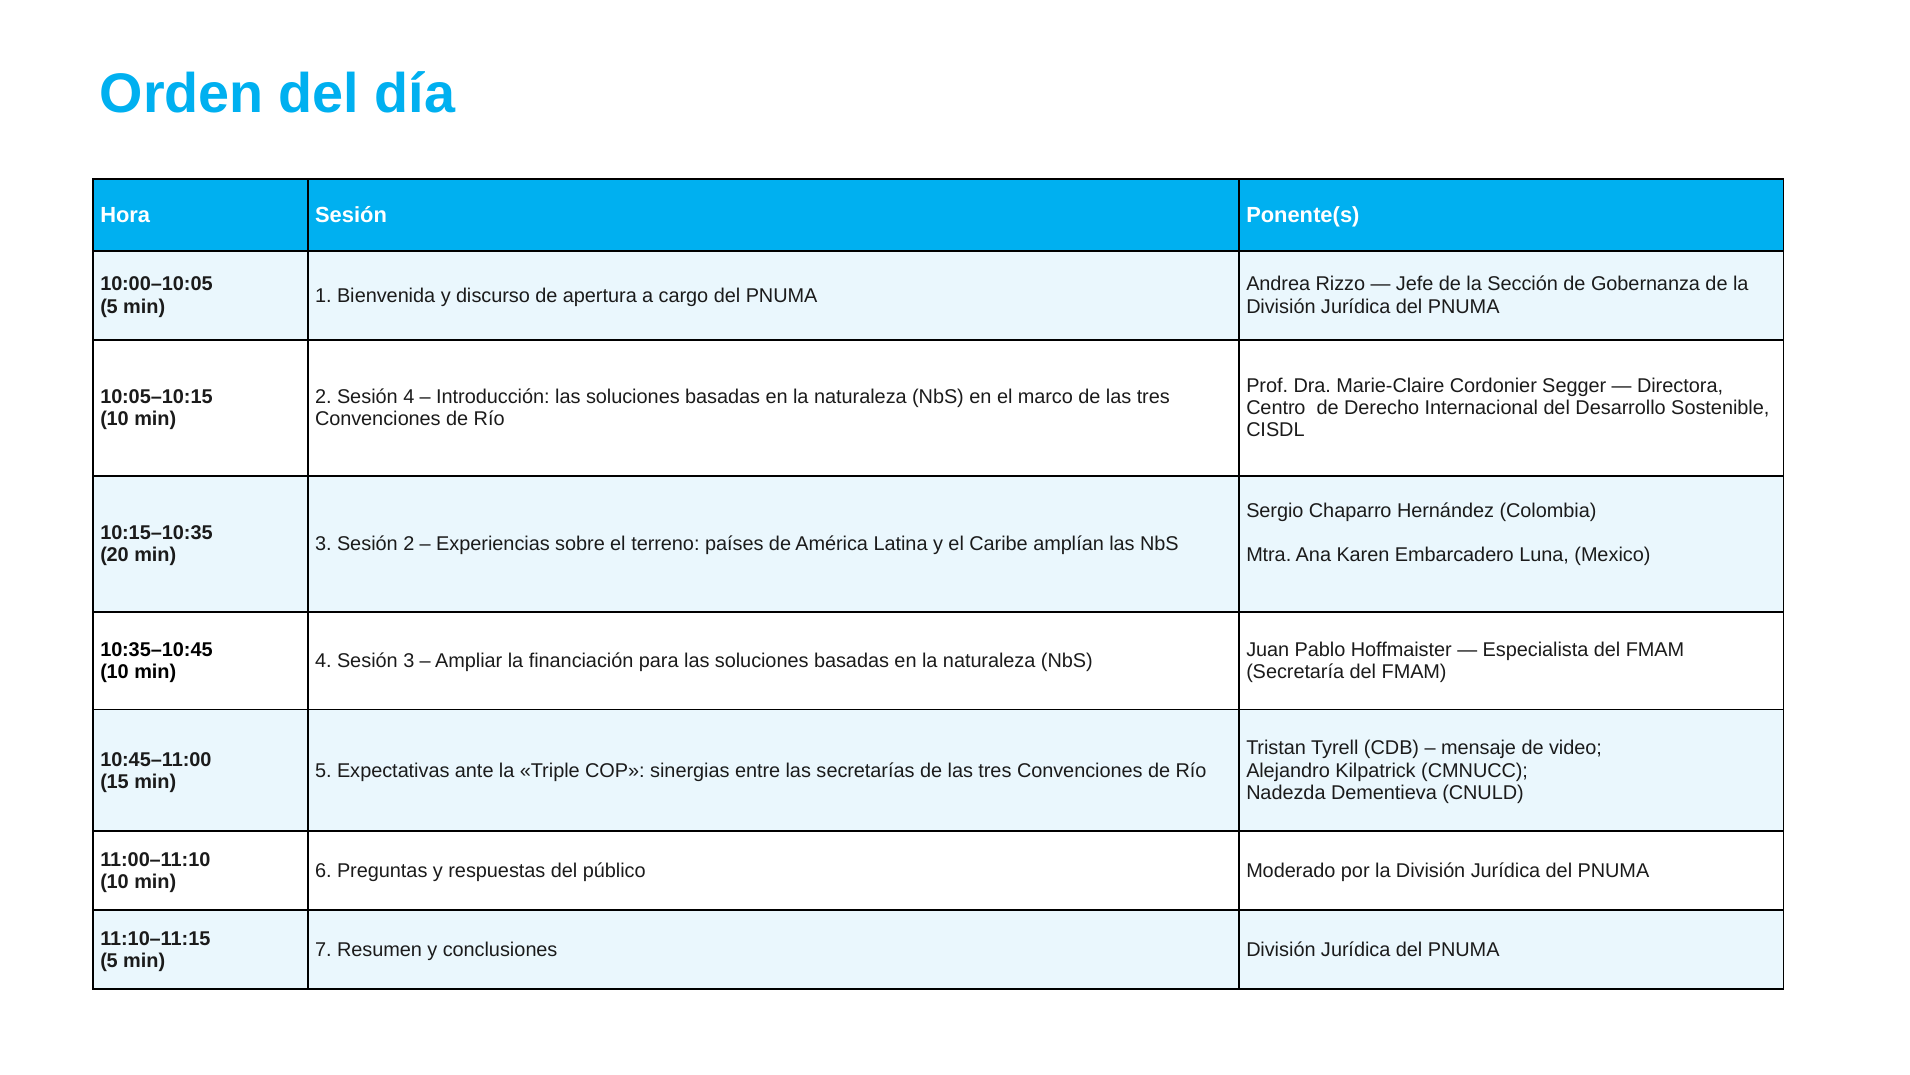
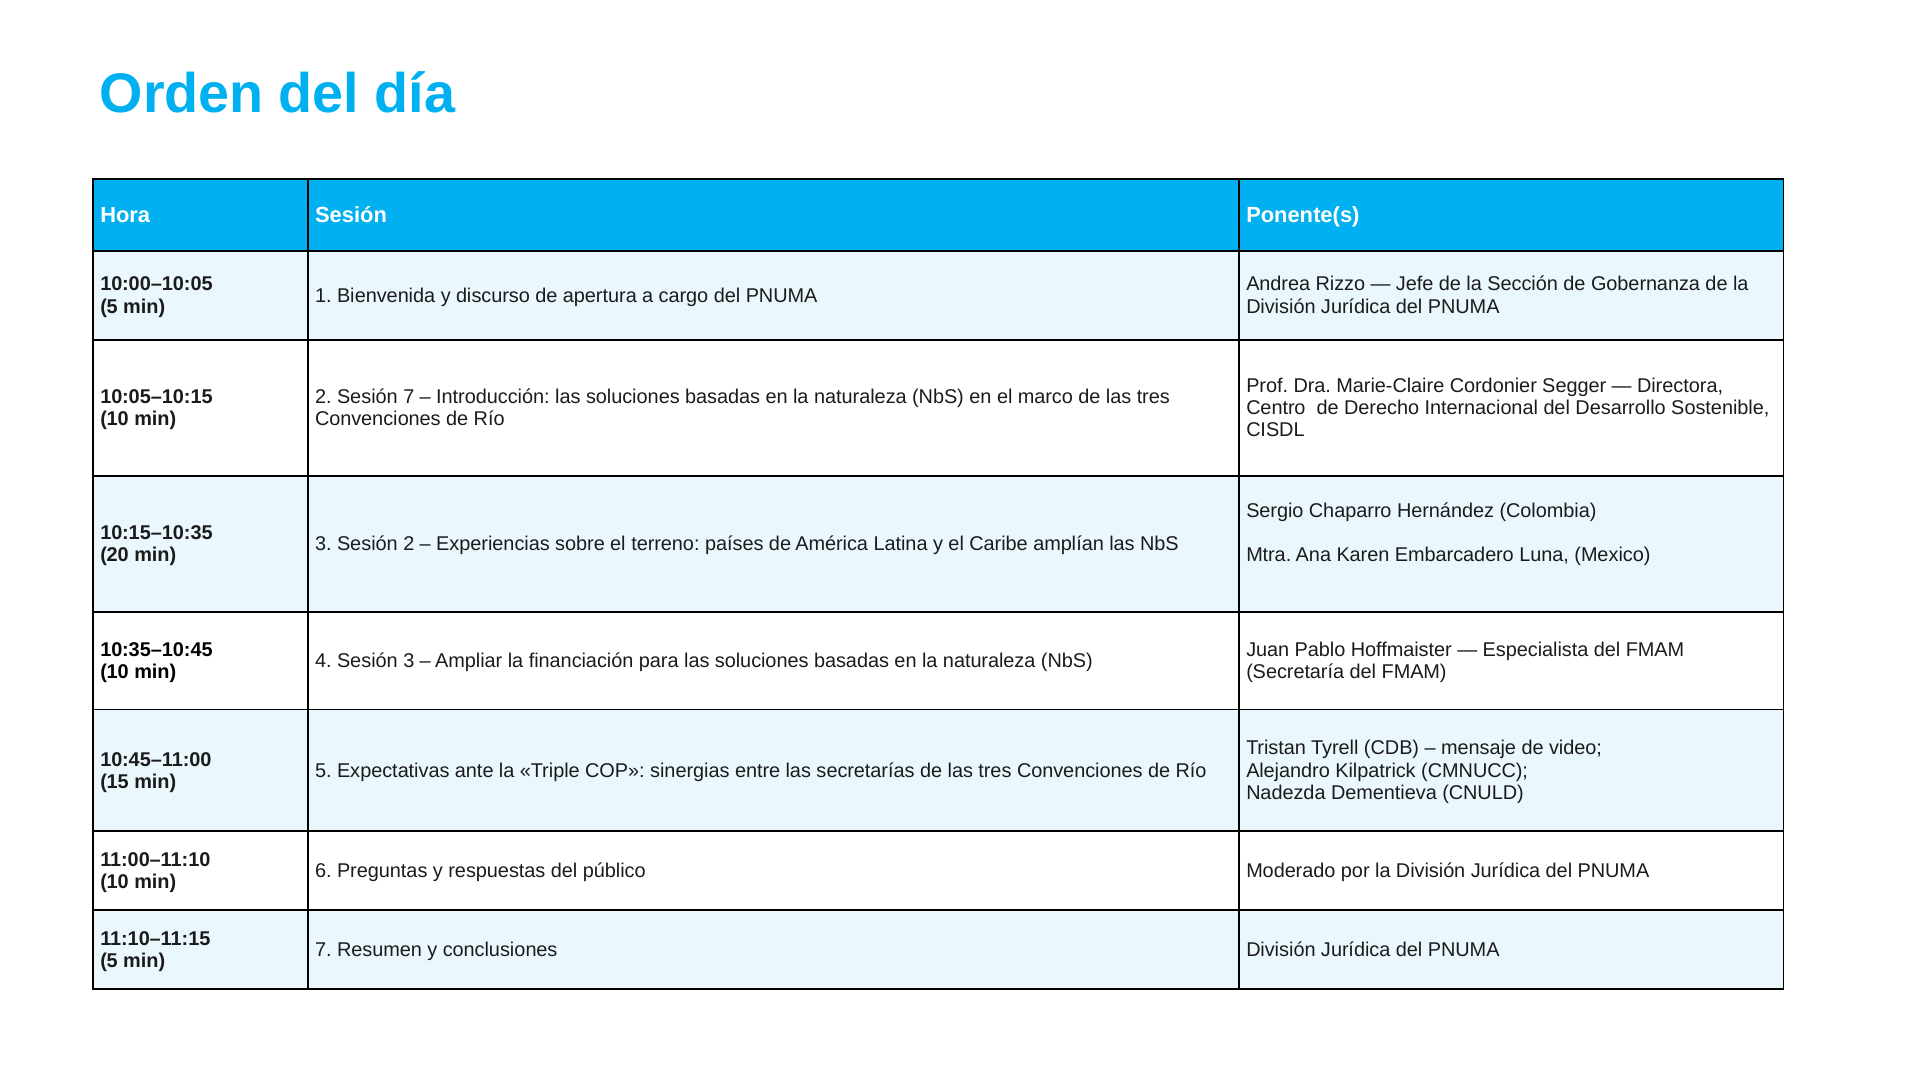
Sesión 4: 4 -> 7 (409, 397)
